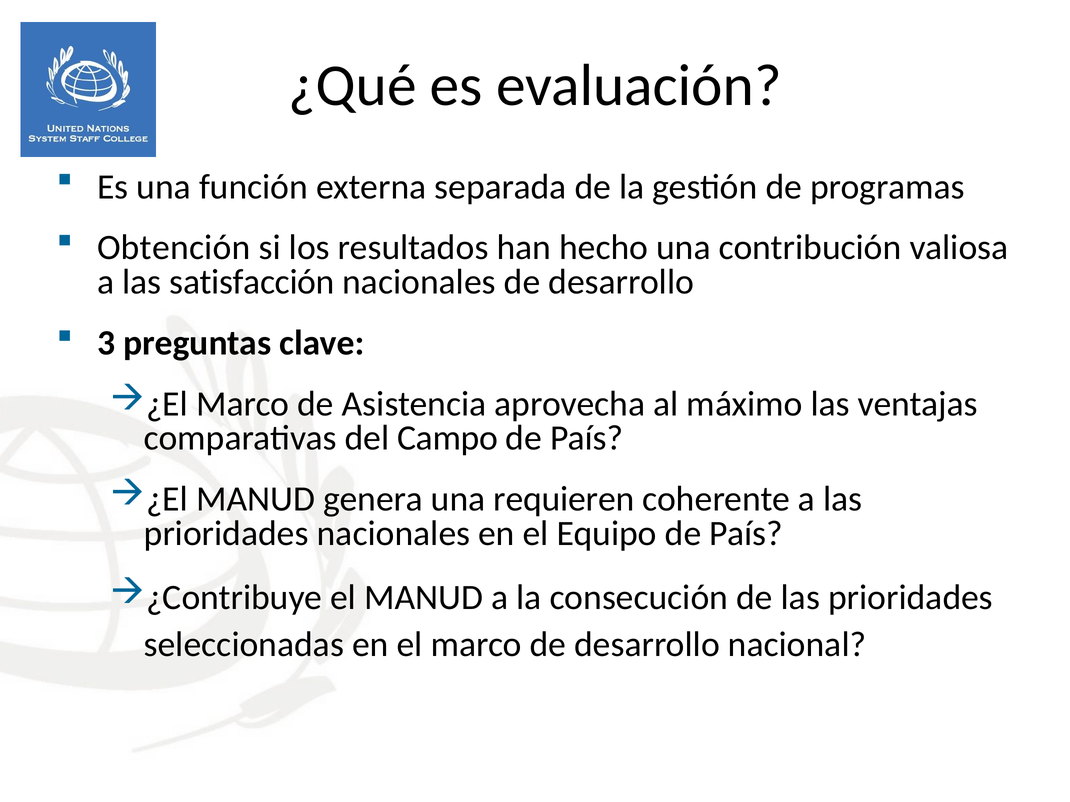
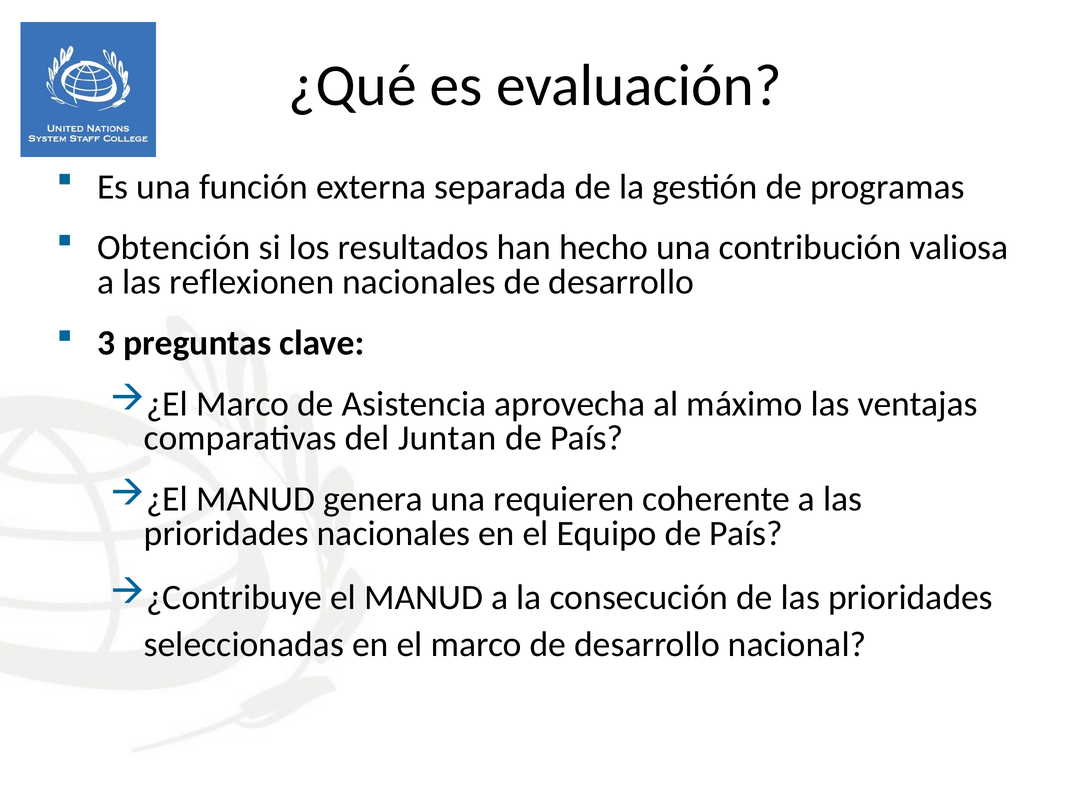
satisfacción: satisfacción -> reflexionen (252, 282)
Campo: Campo -> Juntan (447, 438)
